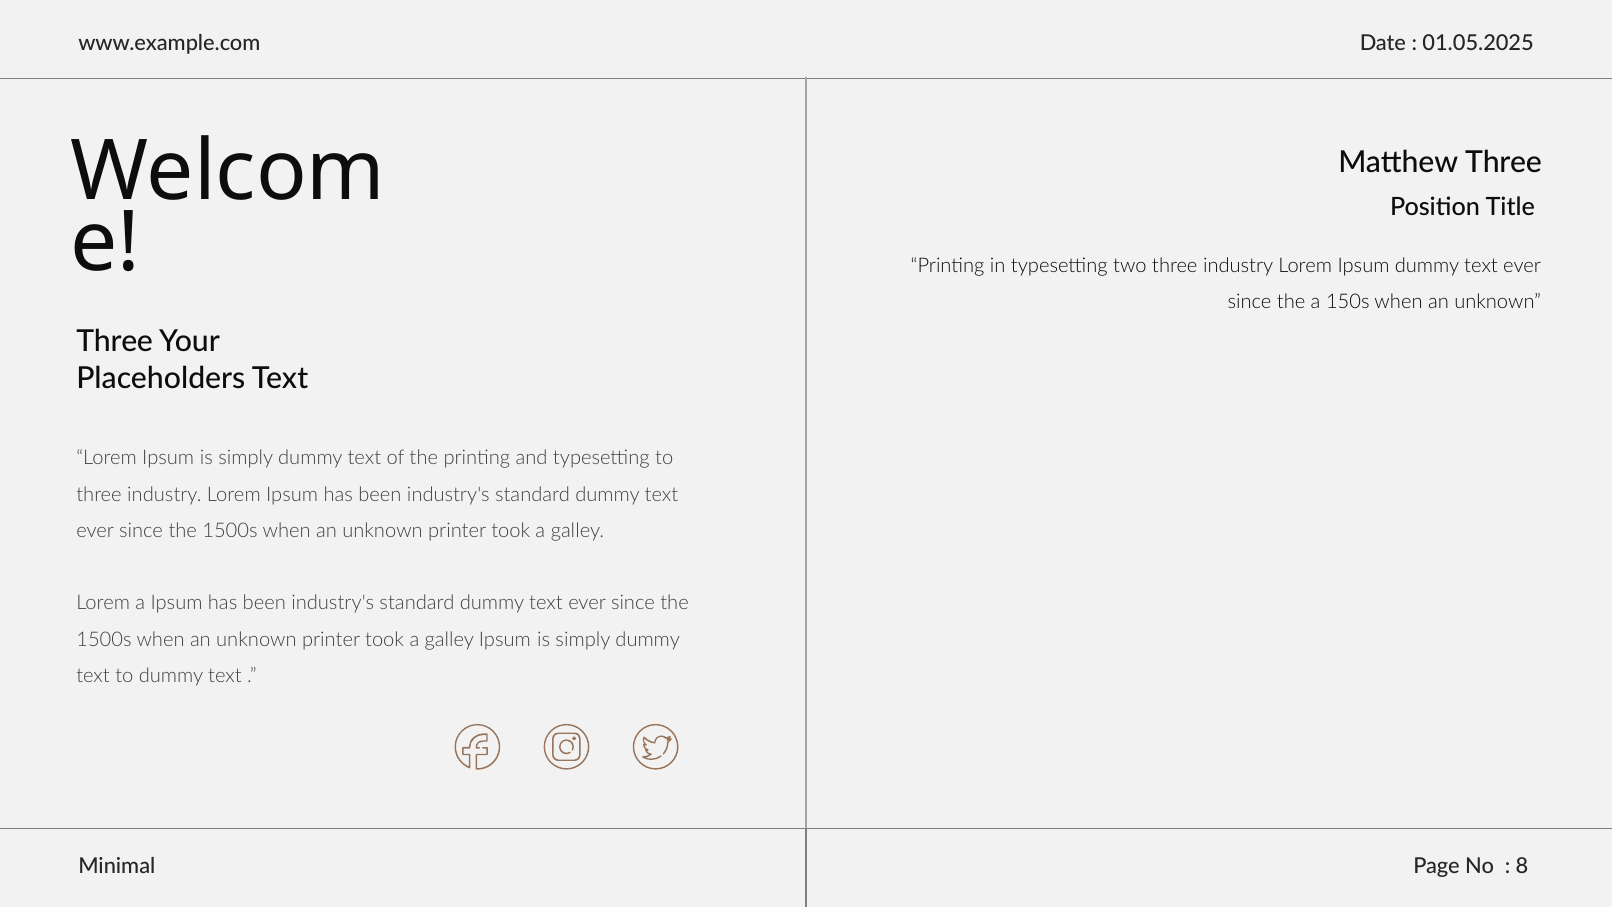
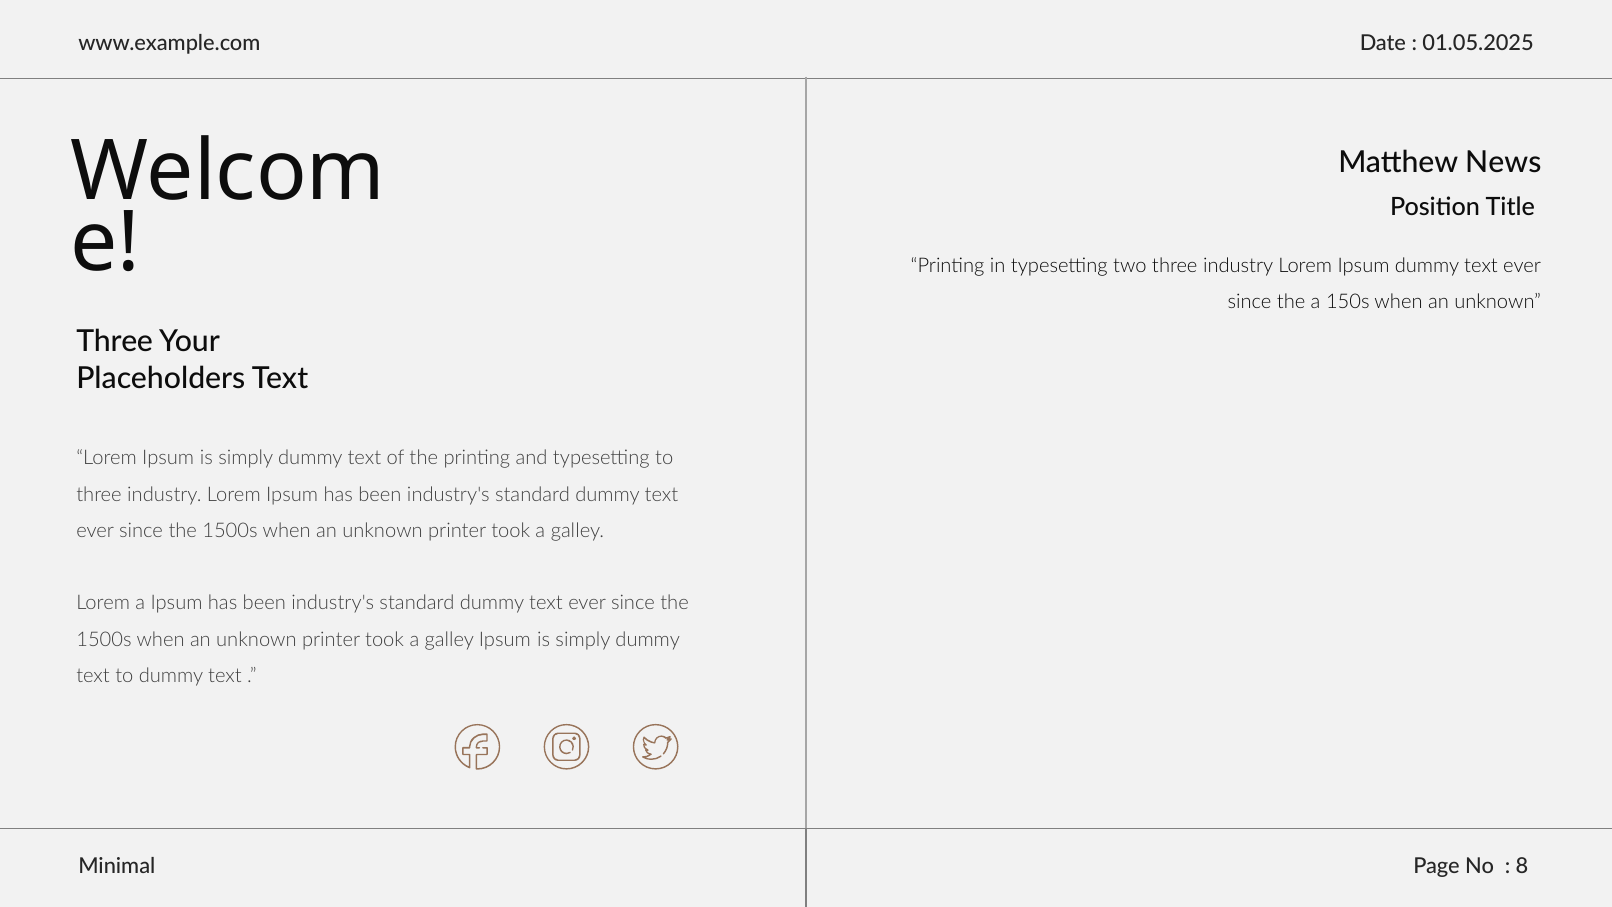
Matthew Three: Three -> News (1503, 163)
